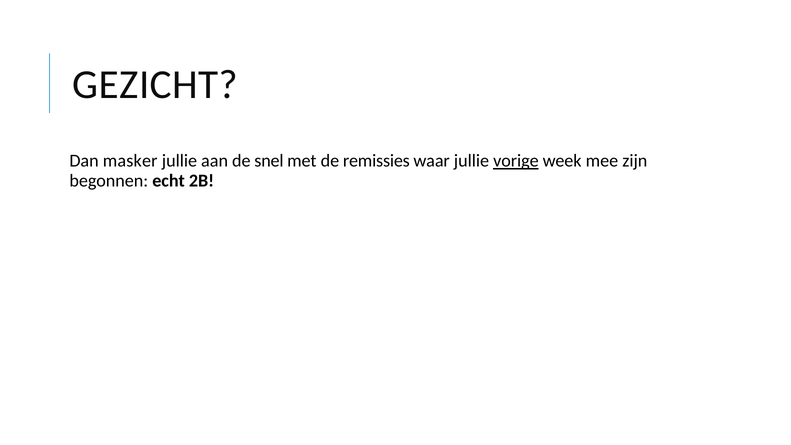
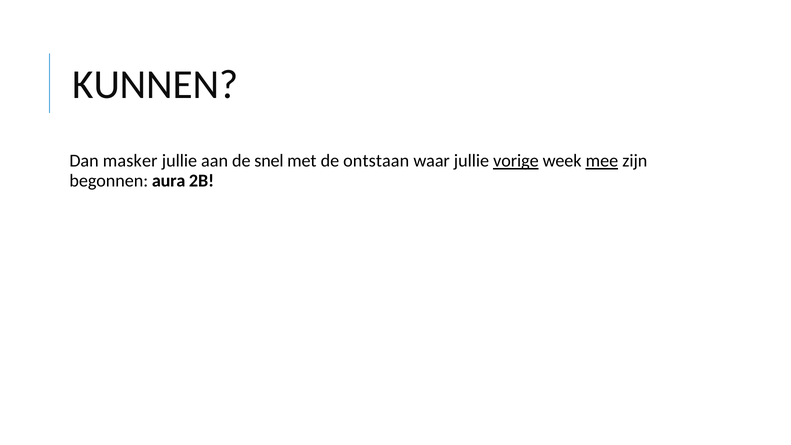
GEZICHT: GEZICHT -> KUNNEN (155, 85)
remissies: remissies -> ontstaan (376, 161)
mee underline: none -> present (602, 161)
echt: echt -> aura (169, 181)
